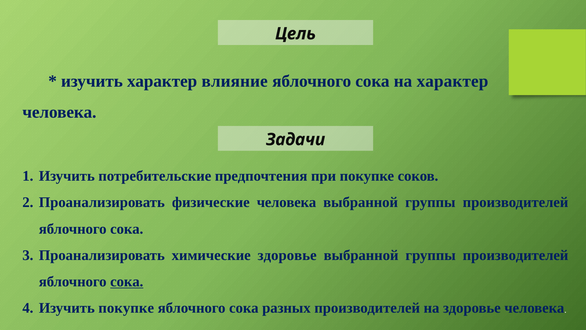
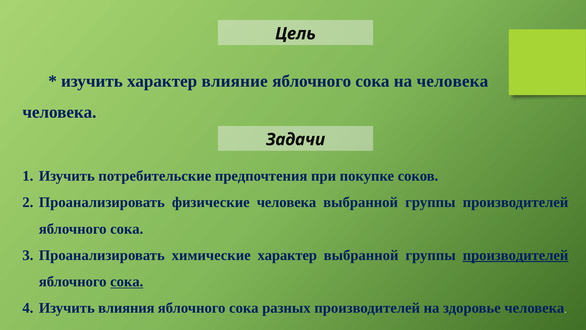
на характер: характер -> человека (452, 81)
химические здоровье: здоровье -> характер (287, 255)
производителей underline: none -> present (516, 255)
Изучить покупке: покупке -> влияния (126, 308)
